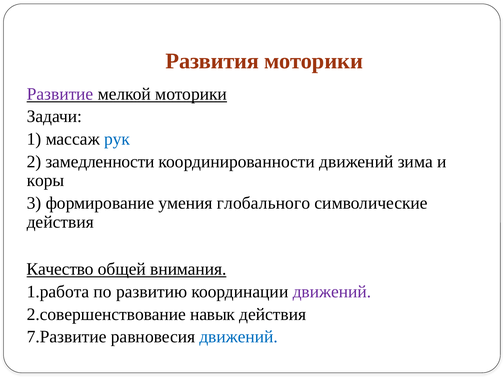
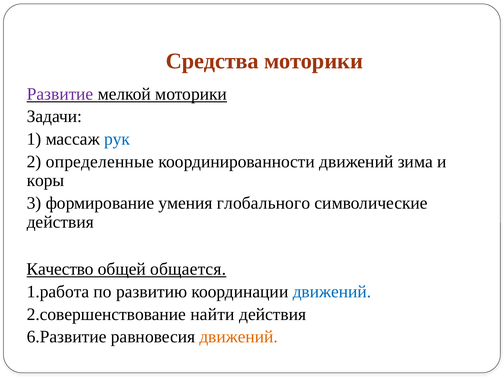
Развития: Развития -> Средства (212, 61)
замедленности: замедленности -> определенные (100, 162)
внимания: внимания -> общается (188, 269)
движений colour: purple -> blue (332, 292)
навык: навык -> найти (212, 314)
7.Развитие: 7.Развитие -> 6.Развитие (67, 337)
движений colour: blue -> orange (239, 337)
